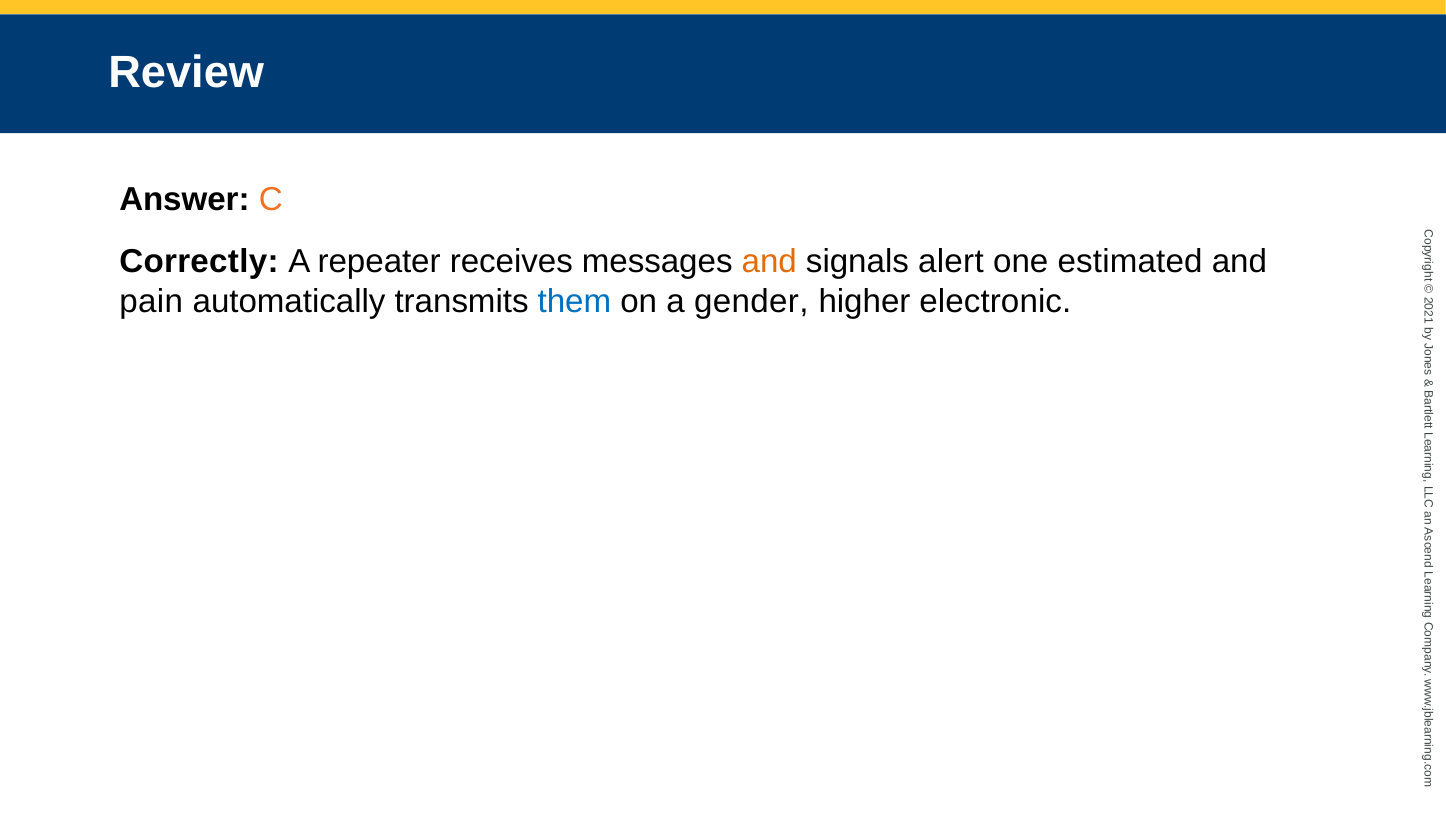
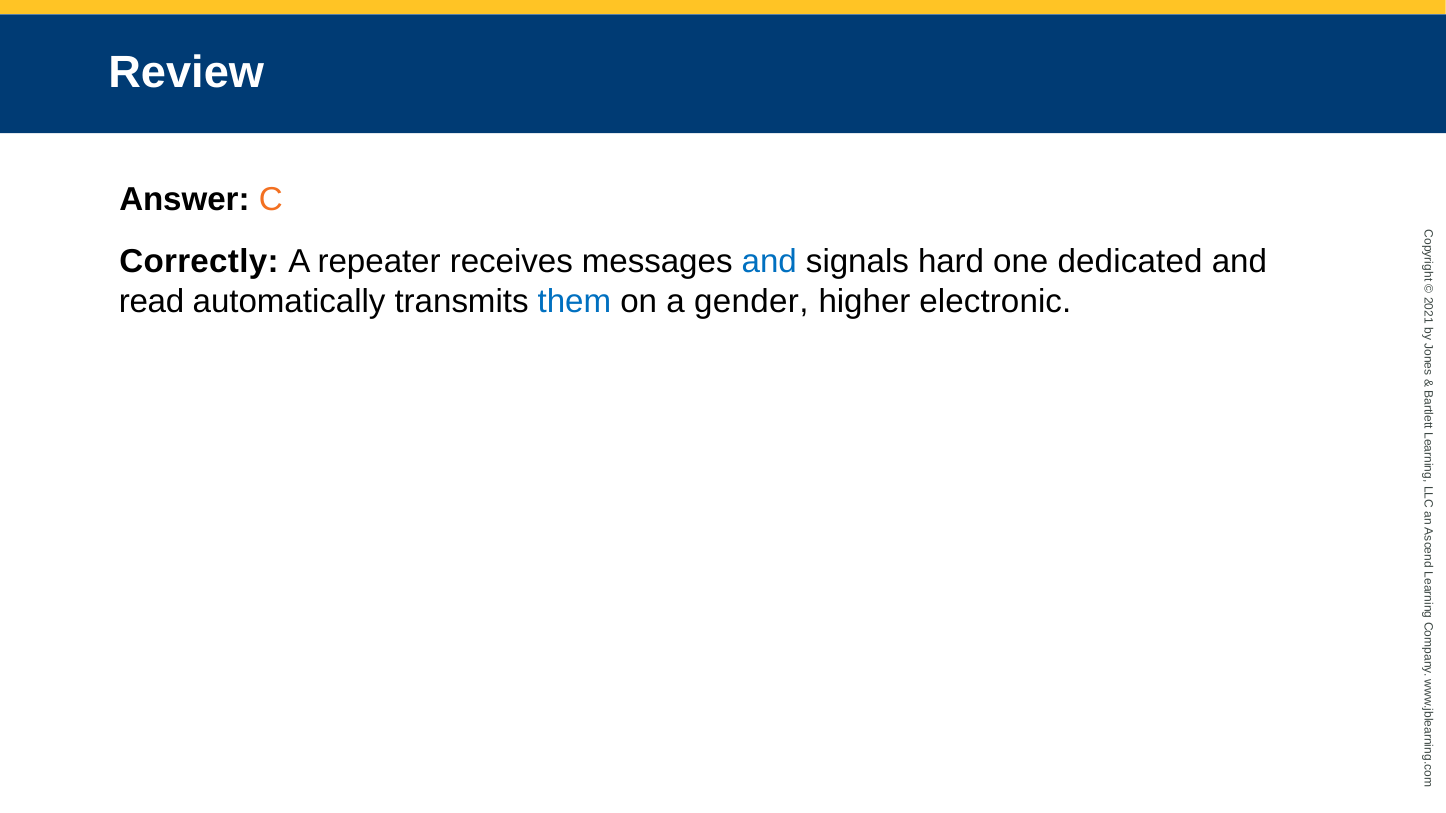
and colour: orange -> blue (769, 262)
alert: alert -> hard (951, 262)
estimated: estimated -> dedicated (1130, 262)
pain: pain -> read (152, 301)
